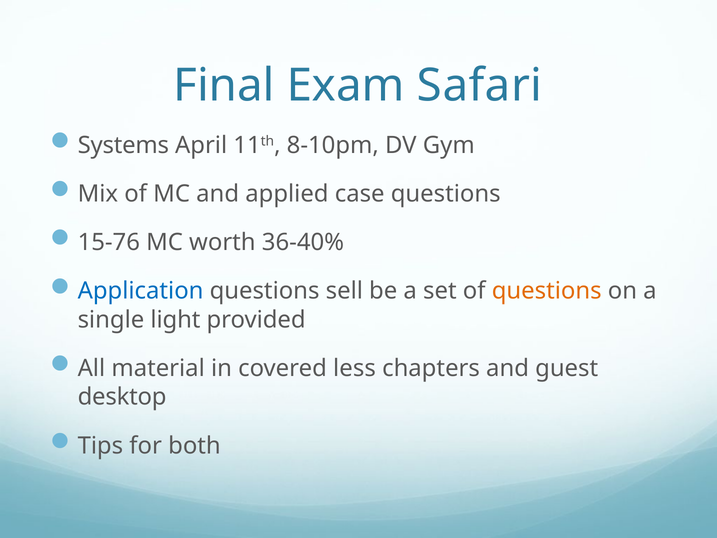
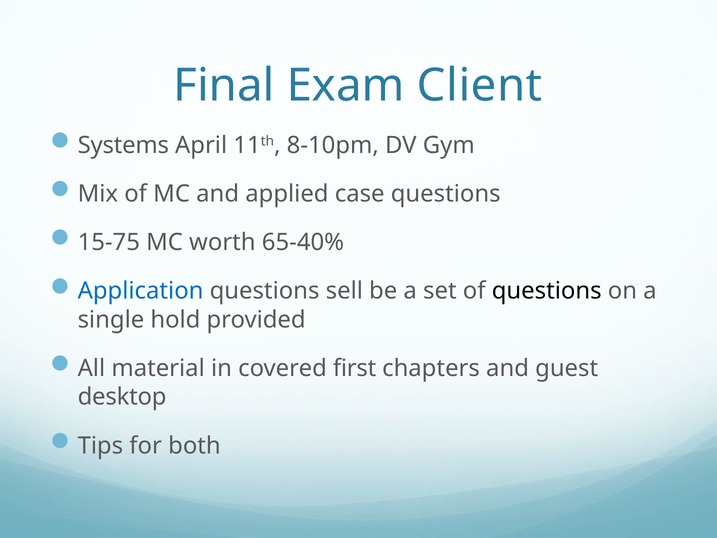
Safari: Safari -> Client (480, 85)
15-76: 15-76 -> 15-75 (109, 242)
36-40%: 36-40% -> 65-40% (303, 242)
questions colour: orange -> black (547, 291)
light: light -> hold (175, 320)
less: less -> first (355, 368)
